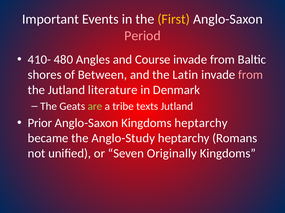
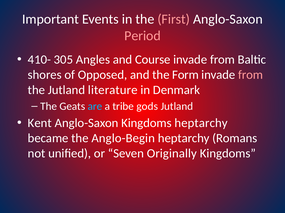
First colour: yellow -> pink (174, 19)
480: 480 -> 305 (63, 60)
Between: Between -> Opposed (103, 75)
Latin: Latin -> Form (185, 75)
are colour: light green -> light blue (95, 107)
texts: texts -> gods (147, 107)
Prior: Prior -> Kent (40, 123)
Anglo-Study: Anglo-Study -> Anglo-Begin (123, 139)
